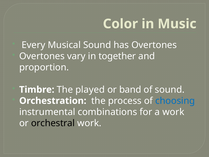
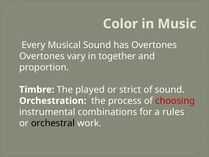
band: band -> strict (130, 89)
choosing colour: blue -> red (175, 101)
a work: work -> rules (173, 112)
